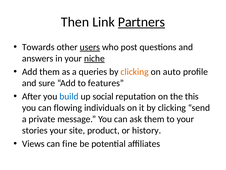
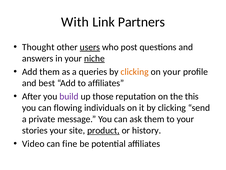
Then: Then -> With (75, 22)
Partners underline: present -> none (141, 22)
Towards: Towards -> Thought (38, 47)
on auto: auto -> your (172, 72)
sure: sure -> best (47, 83)
to features: features -> affiliates (106, 83)
build colour: blue -> purple (69, 96)
social: social -> those (103, 96)
product underline: none -> present (103, 130)
Views: Views -> Video (33, 143)
